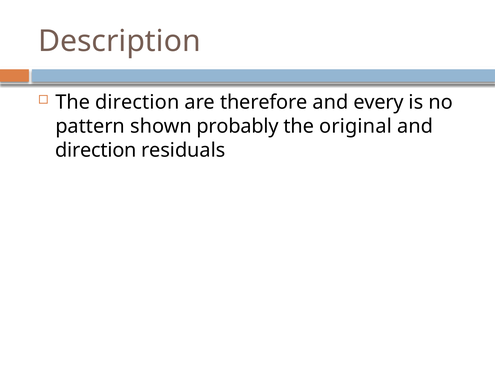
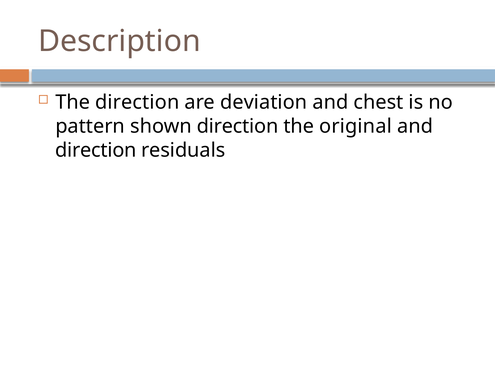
therefore: therefore -> deviation (264, 102)
every: every -> chest (379, 102)
shown probably: probably -> direction (238, 126)
